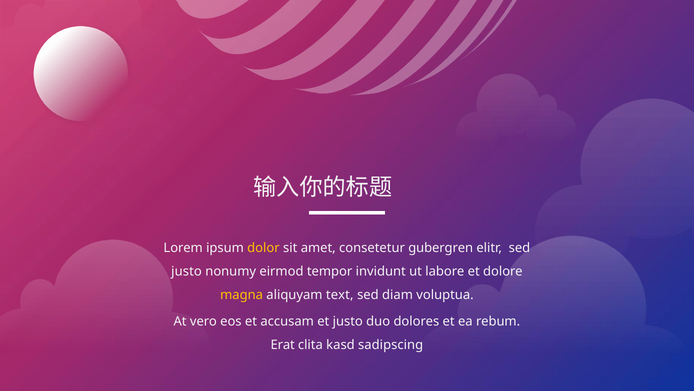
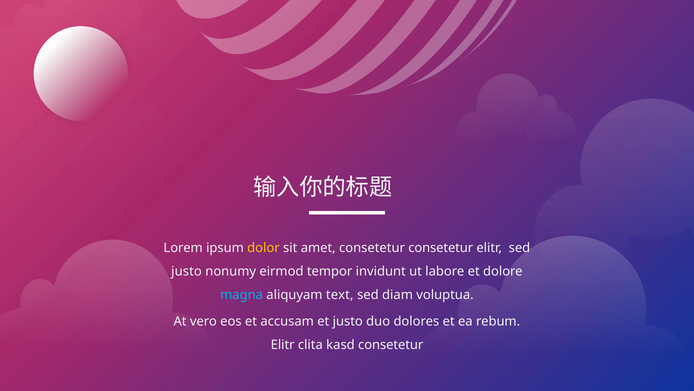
consetetur gubergren: gubergren -> consetetur (441, 248)
magna colour: yellow -> light blue (242, 295)
Erat: Erat -> Elitr (283, 344)
kasd sadipscing: sadipscing -> consetetur (391, 344)
